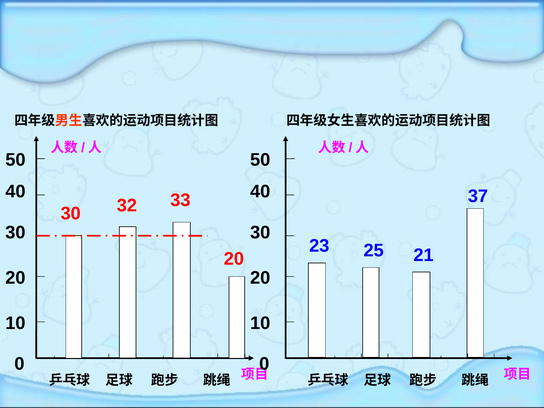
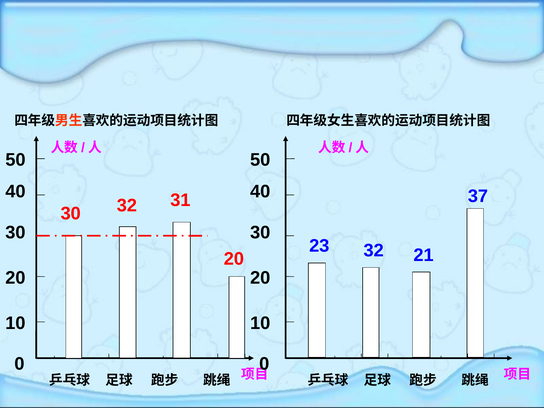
33: 33 -> 31 (180, 200)
23 25: 25 -> 32 (374, 251)
